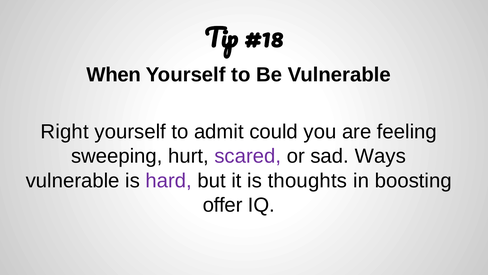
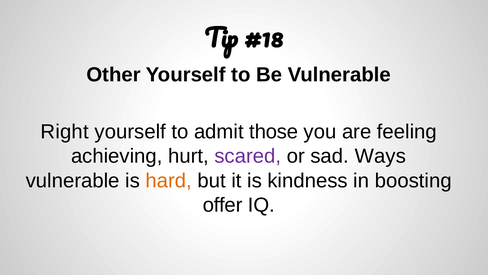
When: When -> Other (114, 75)
could: could -> those (274, 132)
sweeping: sweeping -> achieving (117, 156)
hard colour: purple -> orange (169, 180)
thoughts: thoughts -> kindness (308, 180)
